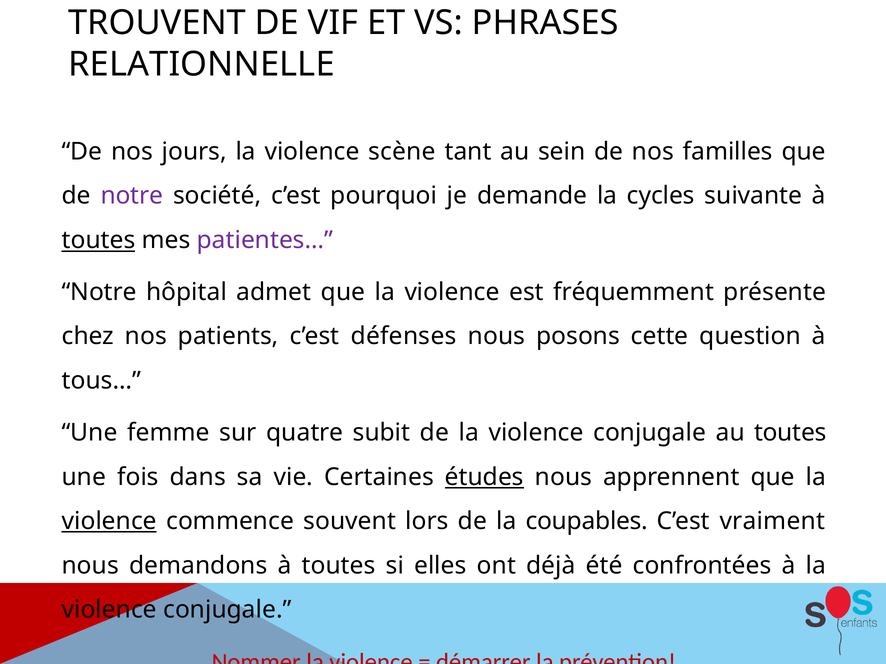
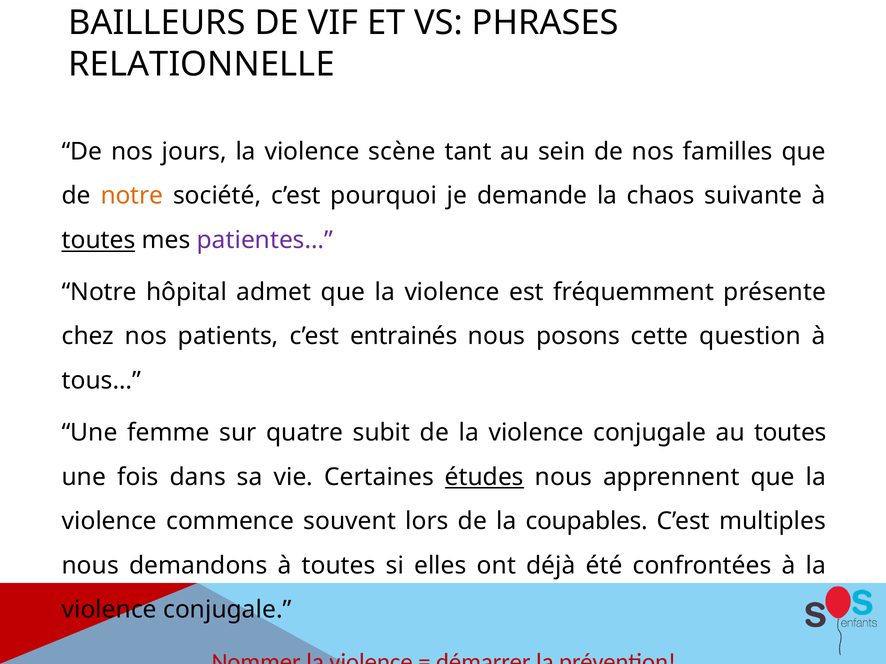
TROUVENT: TROUVENT -> BAILLEURS (157, 23)
notre colour: purple -> orange (132, 196)
cycles: cycles -> chaos (661, 196)
défenses: défenses -> entrainés (404, 337)
violence underline: present -> none (109, 522)
vraiment: vraiment -> multiples (773, 522)
